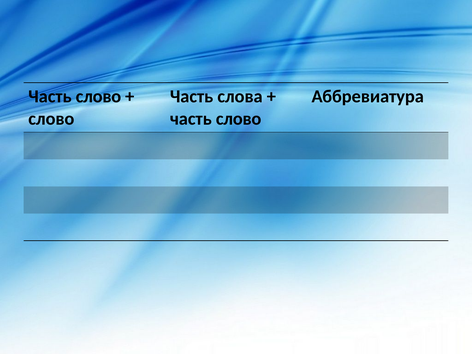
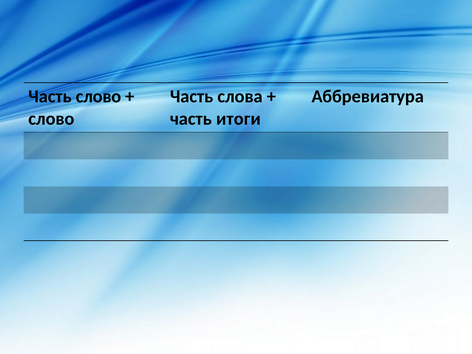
слово: слово -> итоги (238, 119)
